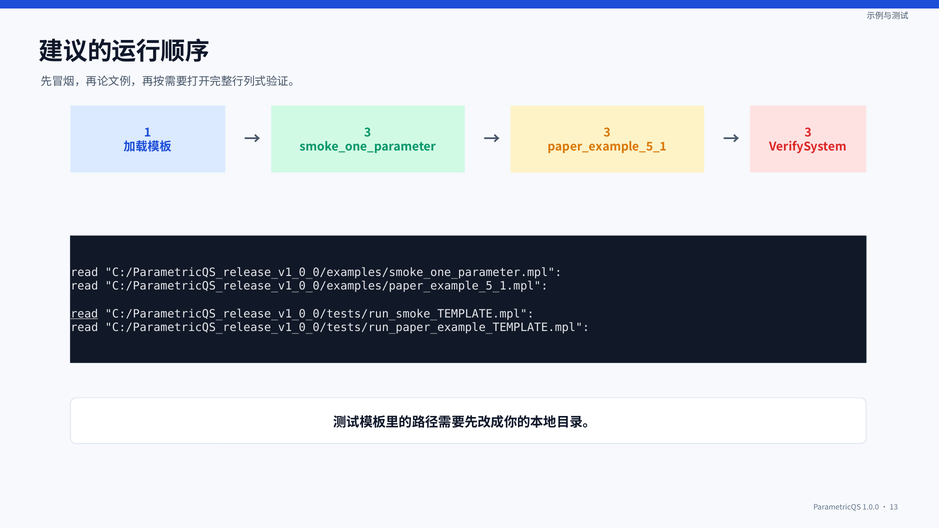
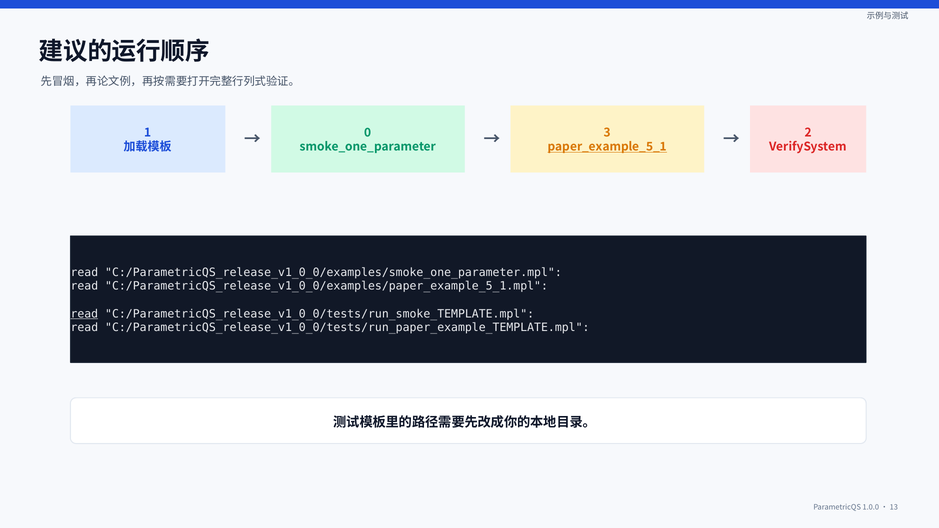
3: 3 -> 0 (368, 133)
paper_example_5_1 underline: none -> present (607, 147)
3: 3 -> 2 (808, 133)
